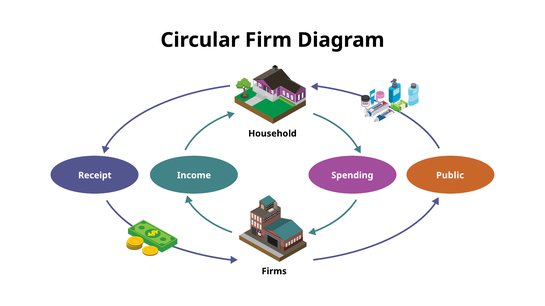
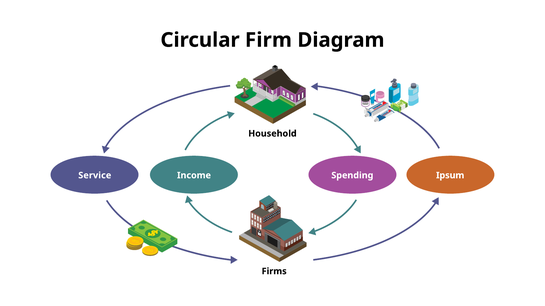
Receipt: Receipt -> Service (95, 176)
Public: Public -> Ipsum (450, 176)
